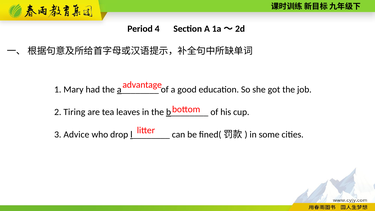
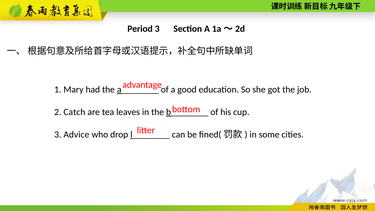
Period 4: 4 -> 3 (157, 29)
Tiring: Tiring -> Catch (74, 112)
